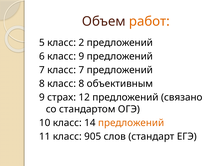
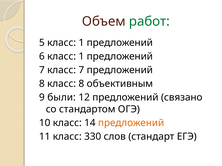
работ colour: orange -> green (149, 21)
5 класс 2: 2 -> 1 (81, 43)
6 класс 9: 9 -> 1 (81, 57)
страх: страх -> были (62, 98)
905: 905 -> 330 (93, 137)
